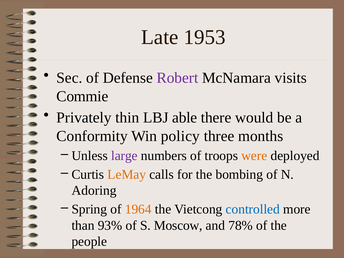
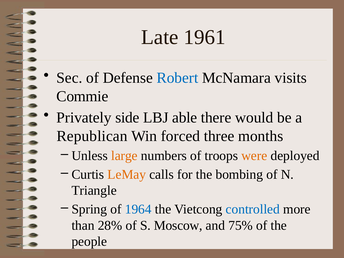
1953: 1953 -> 1961 (205, 37)
Robert colour: purple -> blue (177, 78)
thin: thin -> side (127, 118)
Conformity: Conformity -> Republican (92, 136)
policy: policy -> forced (180, 136)
large colour: purple -> orange (124, 156)
Adoring: Adoring -> Triangle (94, 191)
1964 colour: orange -> blue (138, 209)
93%: 93% -> 28% (110, 225)
78%: 78% -> 75% (241, 225)
